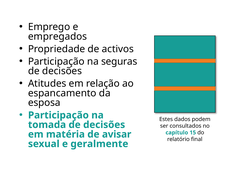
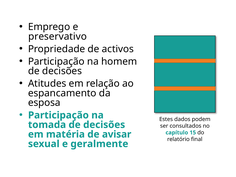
empregados: empregados -> preservativo (58, 36)
seguras: seguras -> homem (119, 61)
